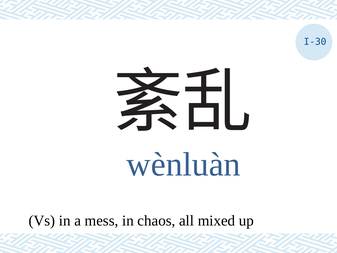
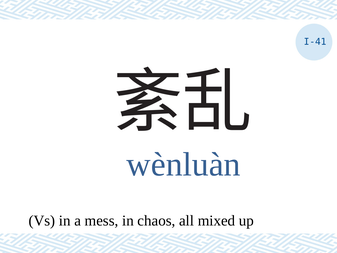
I-30: I-30 -> I-41 (315, 42)
